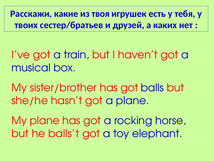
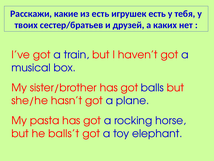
из твоя: твоя -> есть (101, 14)
My plane: plane -> pasta (45, 120)
